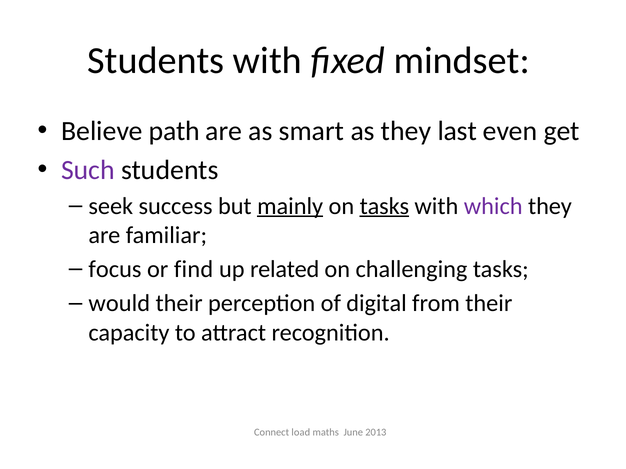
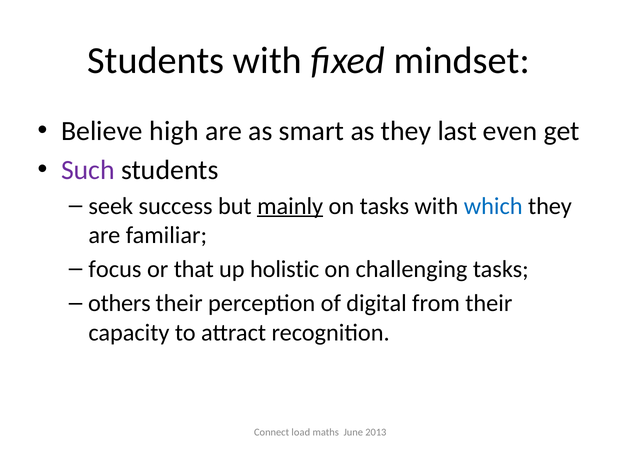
path: path -> high (174, 131)
tasks underline: present -> none (384, 206)
which colour: purple -> blue (493, 206)
find: find -> that (194, 270)
related: related -> holistic (285, 270)
would: would -> others (119, 304)
